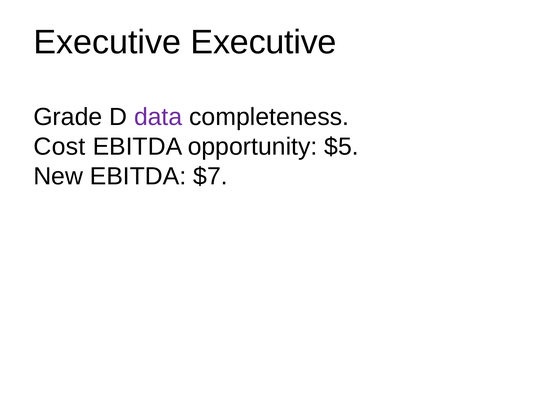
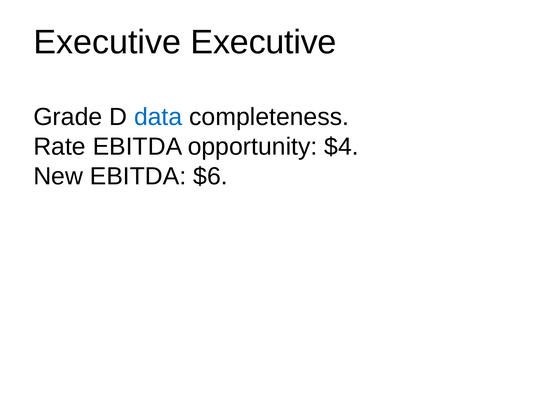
data colour: purple -> blue (158, 117)
Cost: Cost -> Rate (60, 147)
$5: $5 -> $4 (341, 147)
$7: $7 -> $6 (211, 177)
